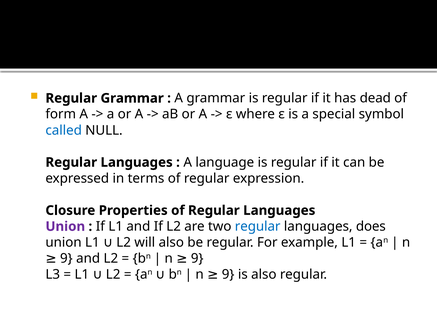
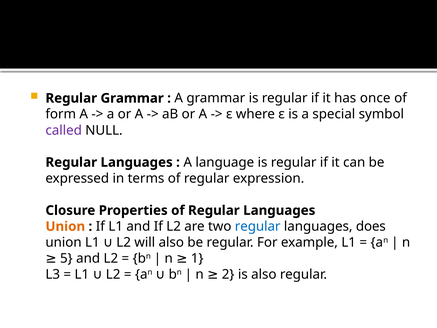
dead: dead -> once (375, 98)
called colour: blue -> purple (64, 130)
Union colour: purple -> orange (65, 226)
9: 9 -> 1 (197, 258)
9: 9 -> 5 (66, 258)
9: 9 -> 2 (228, 274)
